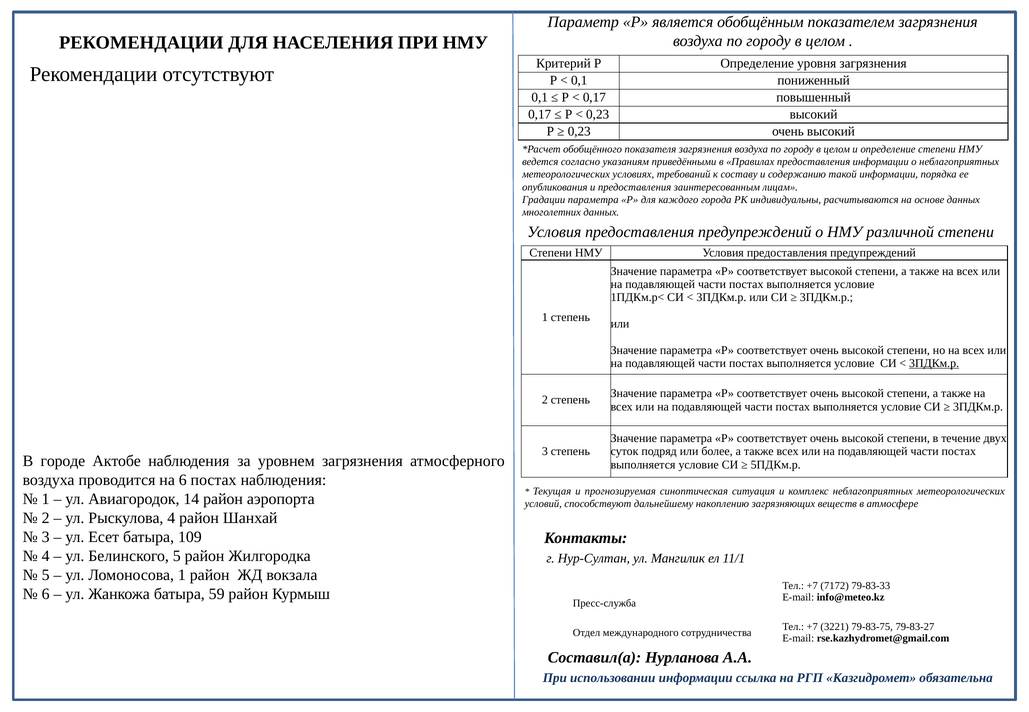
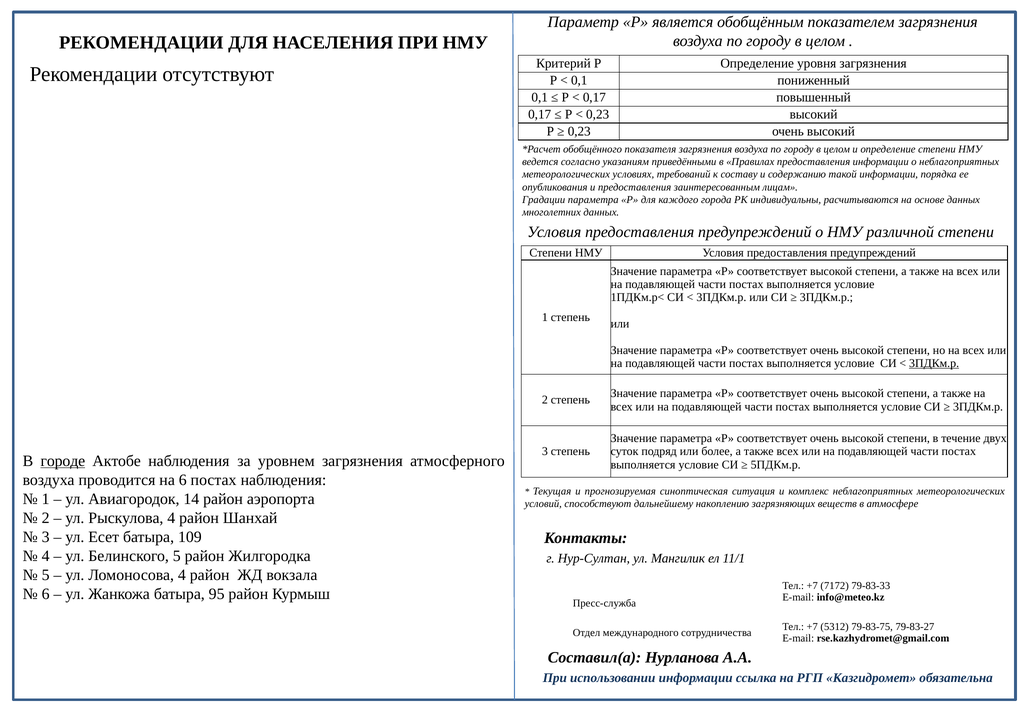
городе underline: none -> present (63, 461)
Ломоносова 1: 1 -> 4 (182, 575)
59: 59 -> 95 (217, 594)
3221: 3221 -> 5312 (835, 627)
